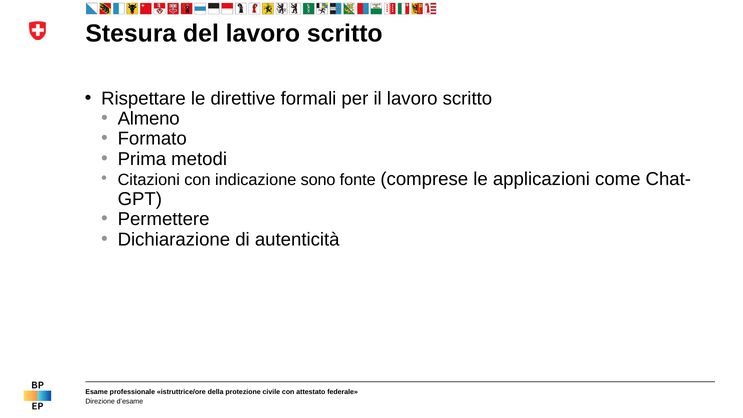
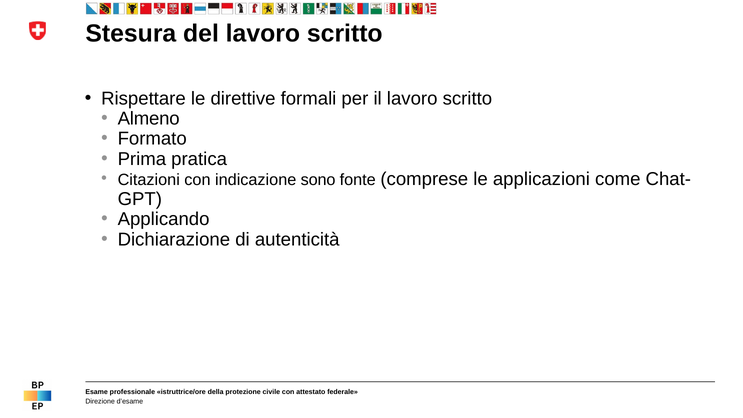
metodi: metodi -> pratica (199, 159)
Permettere: Permettere -> Applicando (164, 219)
